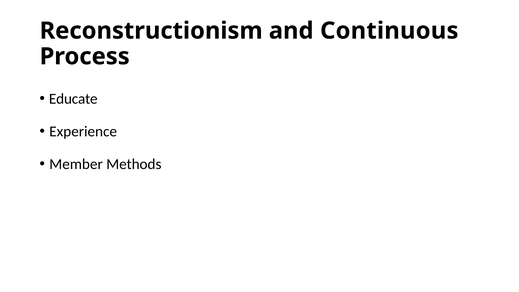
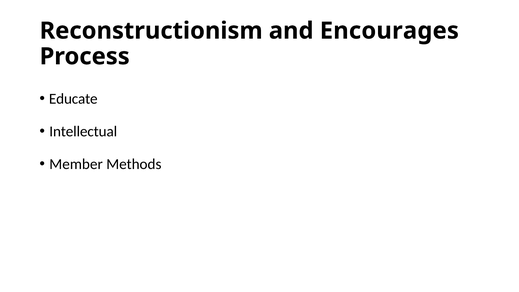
Continuous: Continuous -> Encourages (389, 31)
Experience: Experience -> Intellectual (83, 132)
